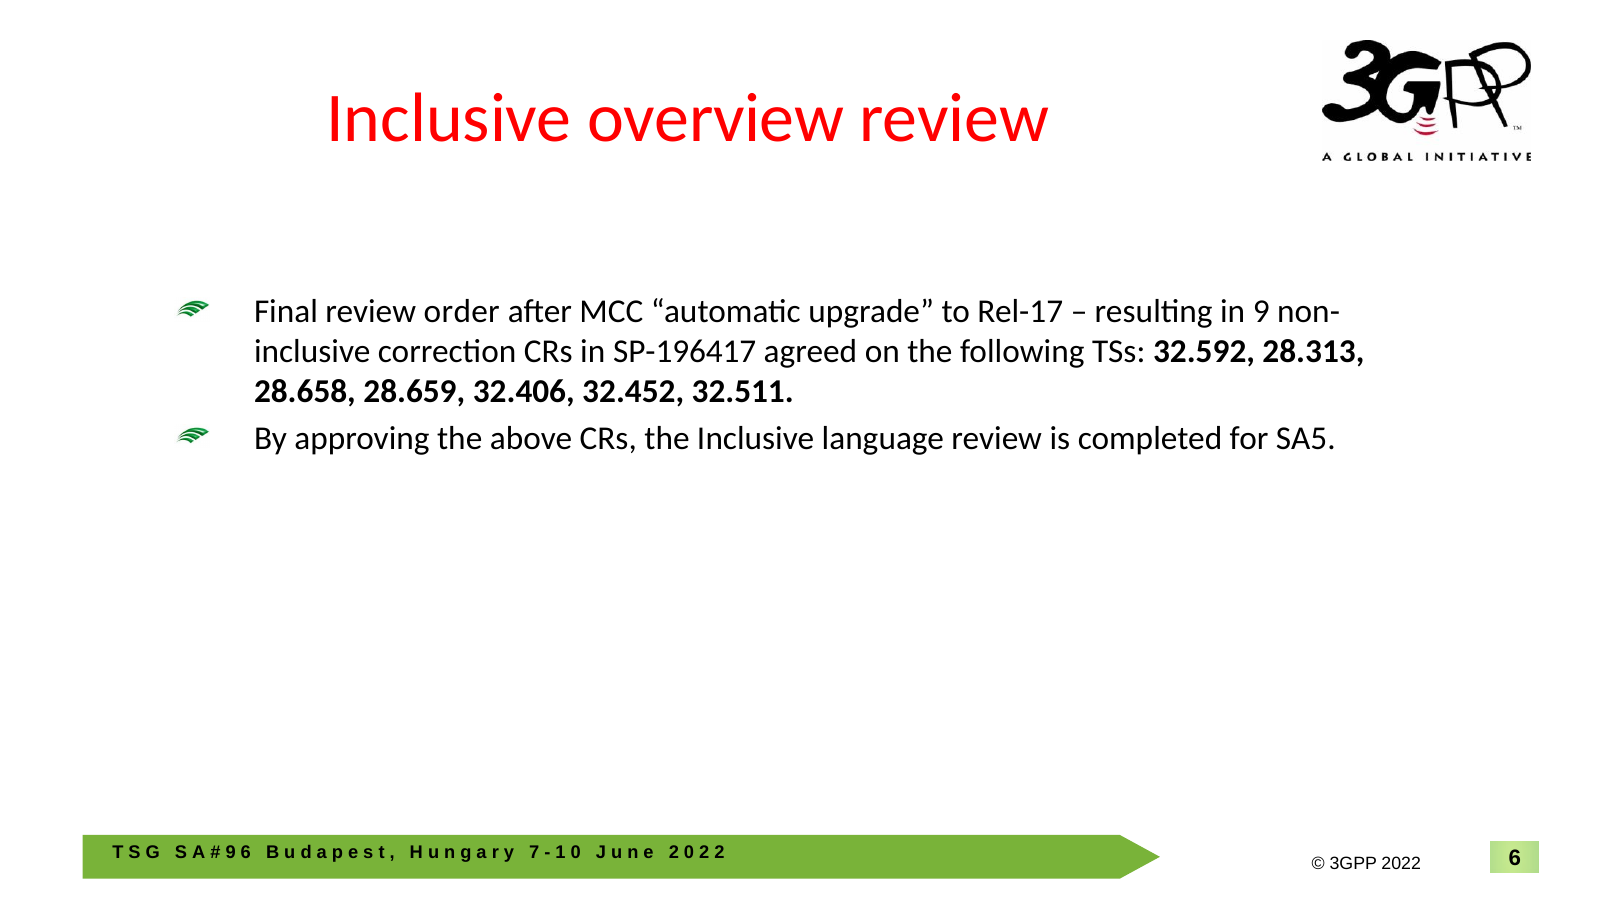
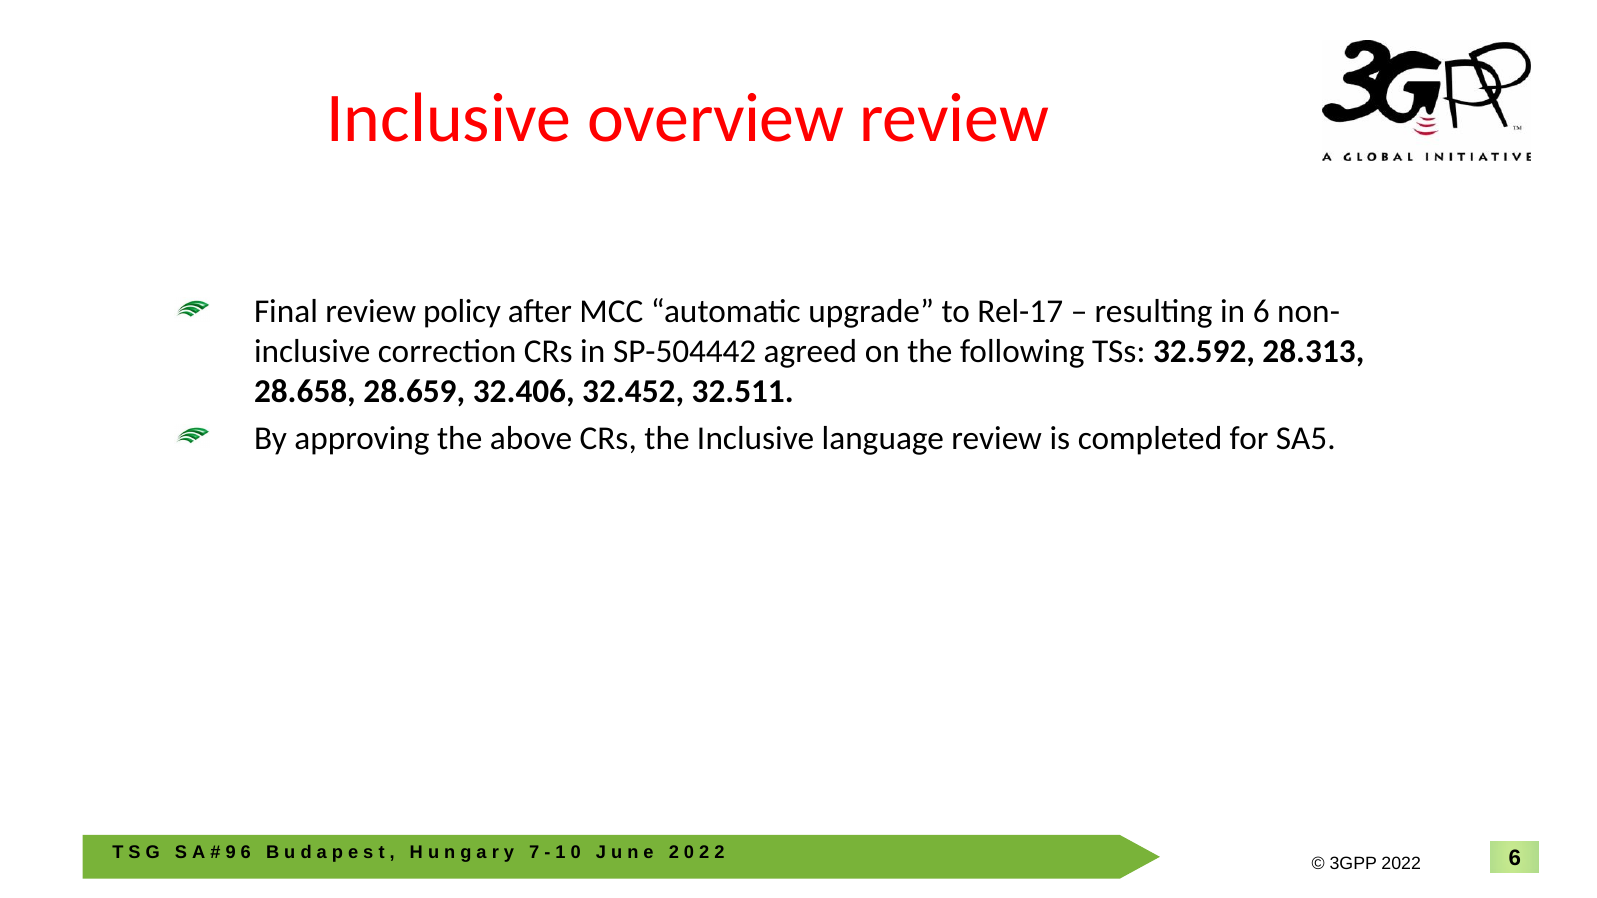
order: order -> policy (462, 312)
in 9: 9 -> 6 (1261, 312)
SP-196417: SP-196417 -> SP-504442 (685, 352)
